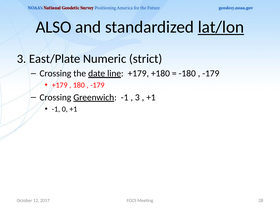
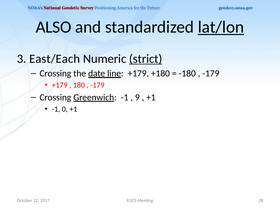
East/Plate: East/Plate -> East/Each (55, 59)
strict underline: none -> present (146, 59)
3: 3 -> 9 (137, 97)
